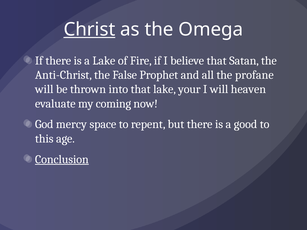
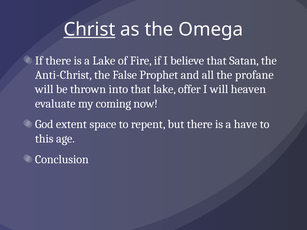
your: your -> offer (189, 89)
mercy: mercy -> extent (71, 124)
good: good -> have (245, 124)
Conclusion underline: present -> none (62, 159)
